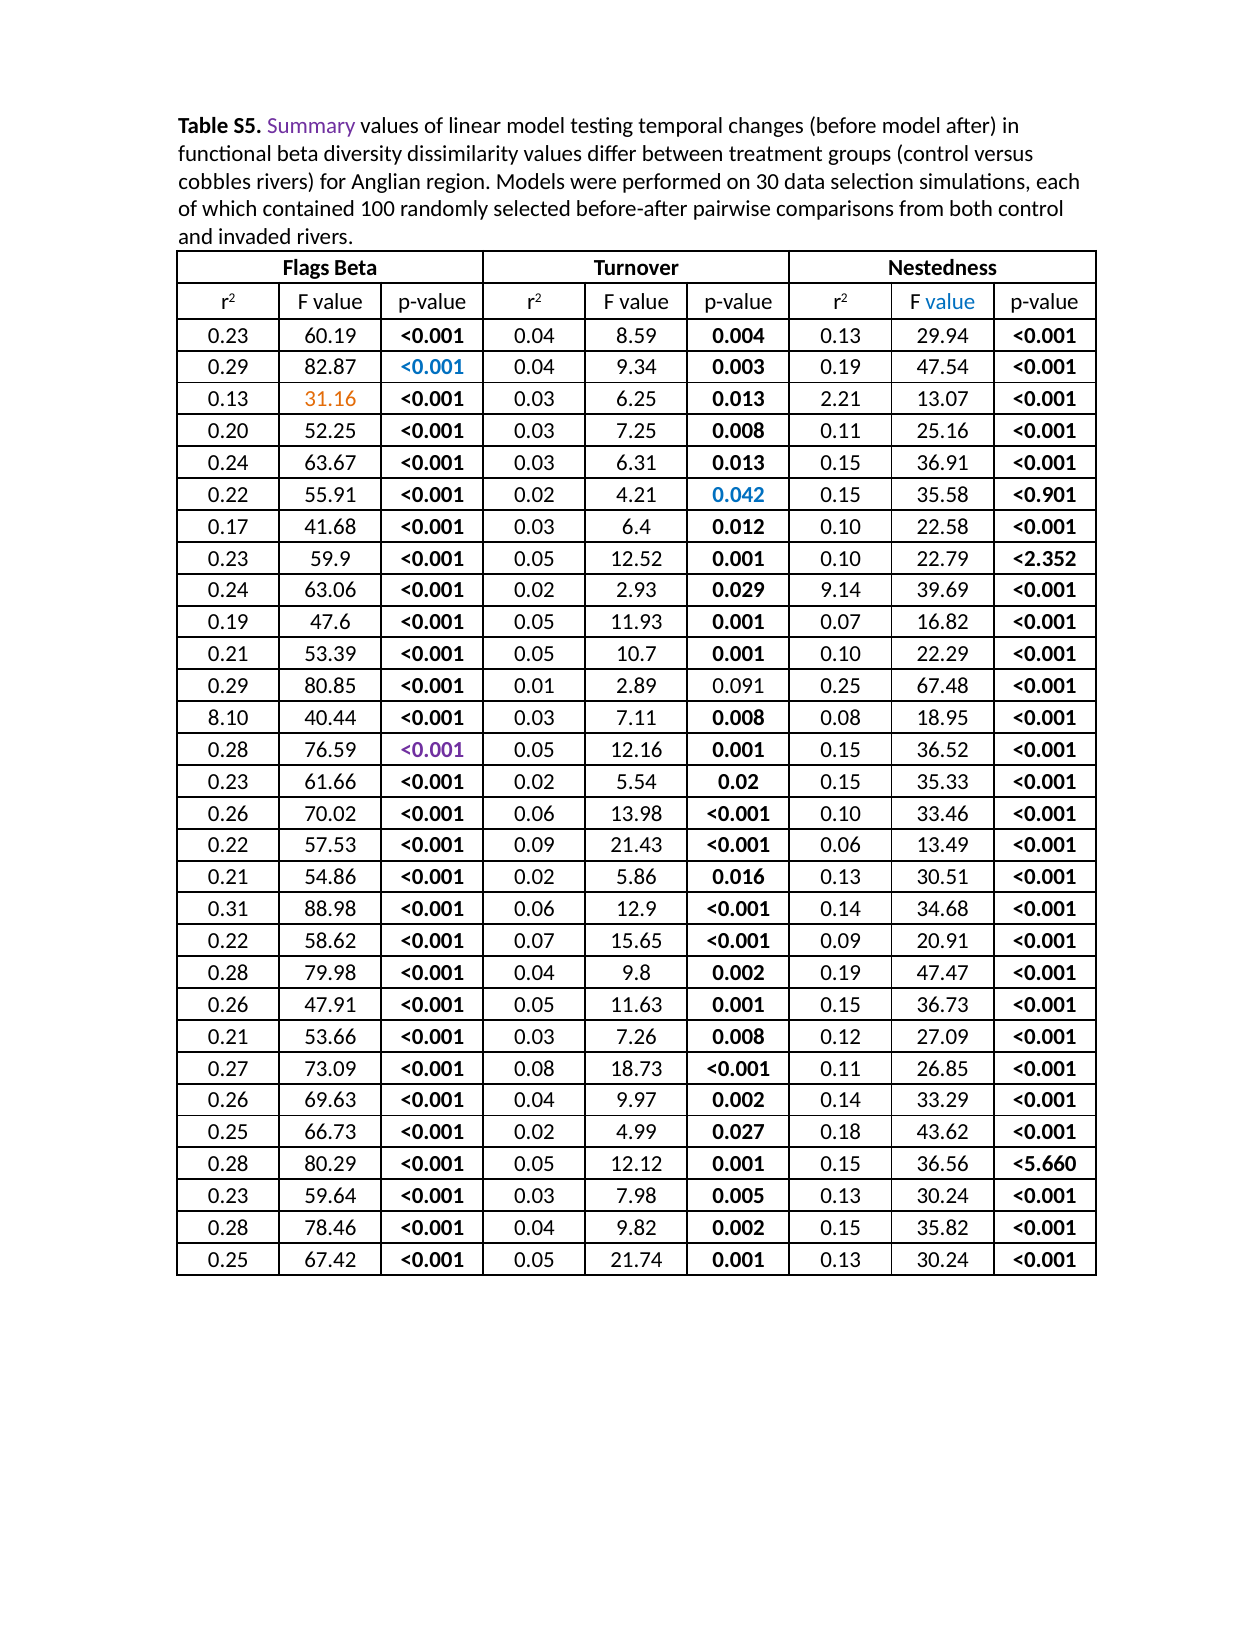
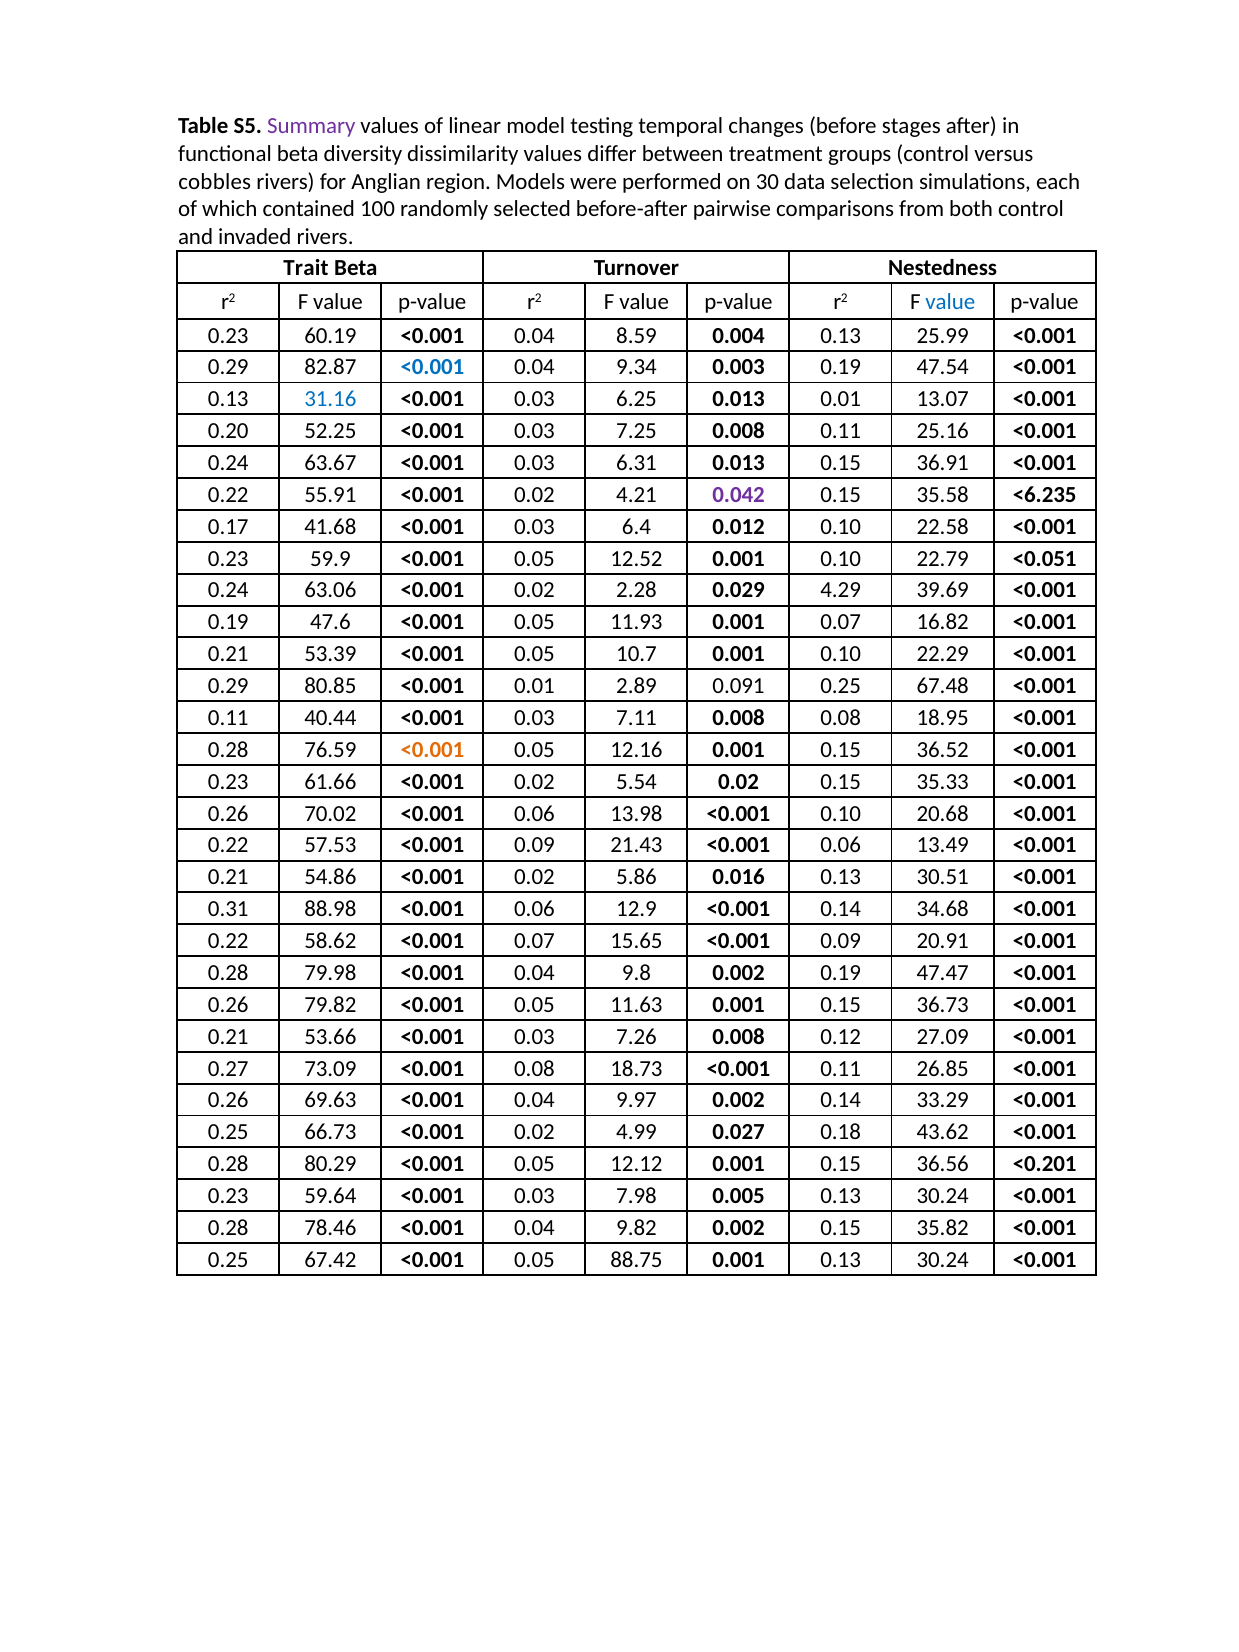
before model: model -> stages (911, 126)
Flags: Flags -> Trait (306, 267)
29.94: 29.94 -> 25.99 (943, 335)
31.16 colour: orange -> blue (330, 399)
0.013 2.21: 2.21 -> 0.01 (841, 399)
0.042 colour: blue -> purple (739, 495)
<0.901: <0.901 -> <6.235 (1045, 495)
<2.352: <2.352 -> <0.051 (1045, 559)
2.93: 2.93 -> 2.28 (636, 590)
9.14: 9.14 -> 4.29 (841, 590)
8.10: 8.10 -> 0.11 (228, 718)
<0.001 colour: purple -> orange (432, 750)
33.46: 33.46 -> 20.68 (943, 813)
47.91: 47.91 -> 79.82 (330, 1005)
<5.660: <5.660 -> <0.201 (1045, 1164)
21.74: 21.74 -> 88.75 (636, 1260)
